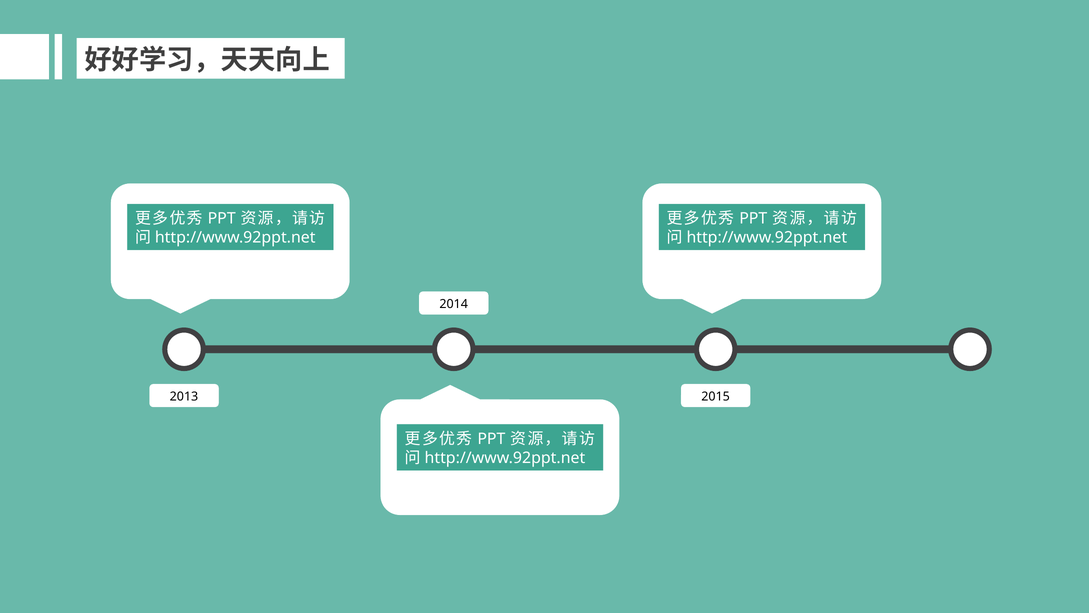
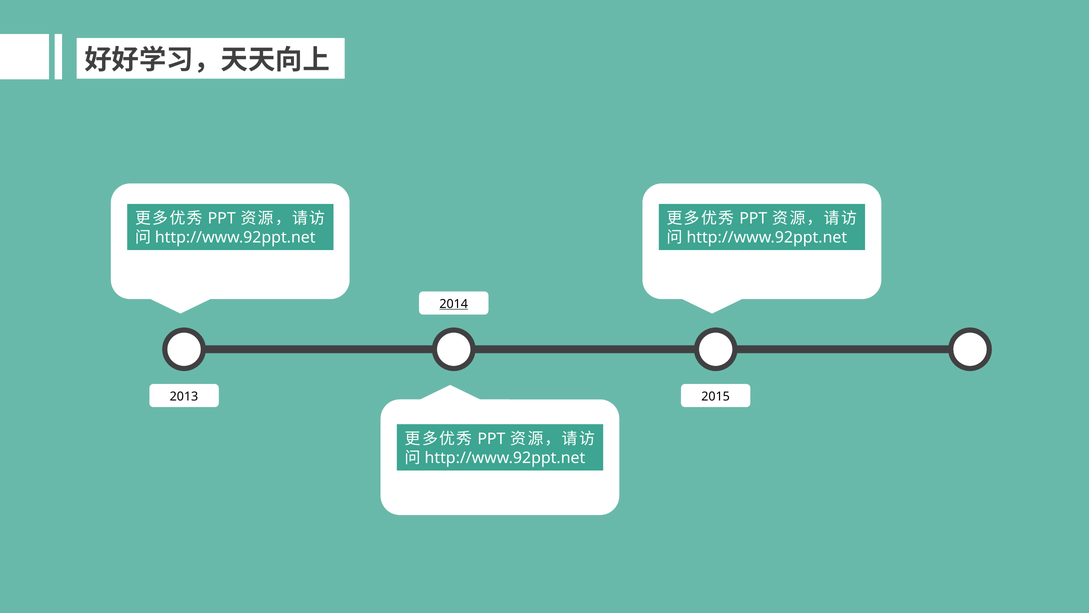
2014 underline: none -> present (454, 304)
